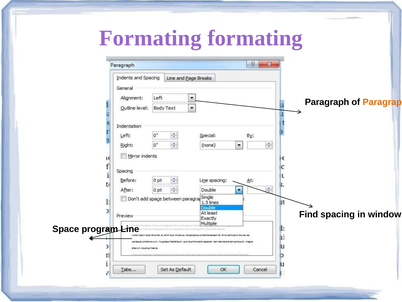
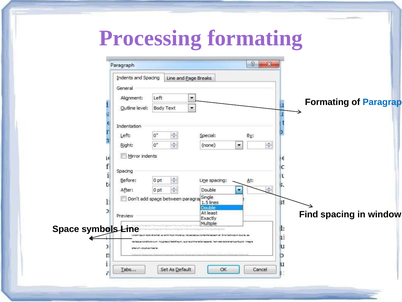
Formating: Formating -> Processing (150, 38)
Paragraph: Paragraph -> Formating (327, 102)
Paragrap colour: orange -> blue (382, 102)
program: program -> symbols (100, 229)
